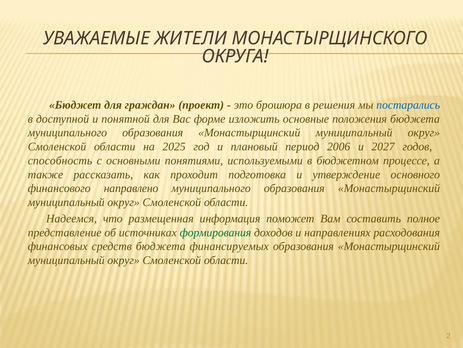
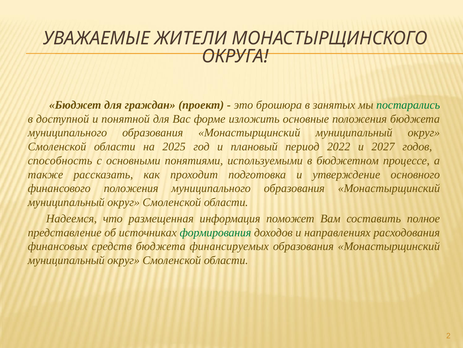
решения: решения -> занятых (334, 105)
постарались colour: blue -> green (408, 105)
2006: 2006 -> 2022 (339, 146)
финансового направлено: направлено -> положения (131, 188)
